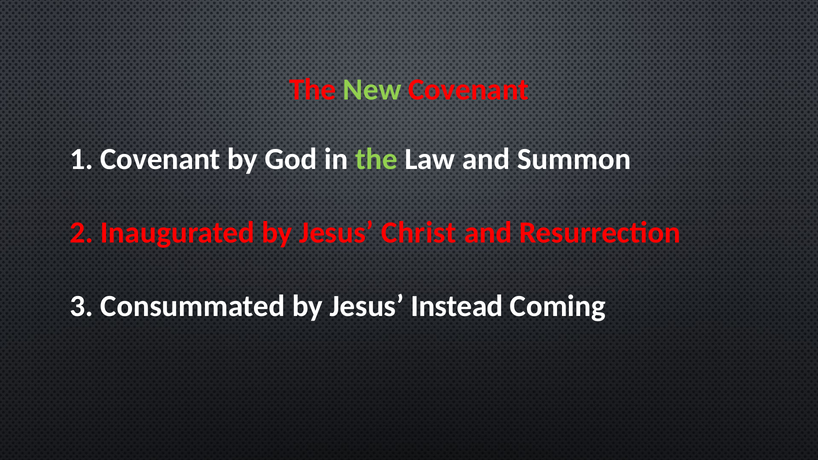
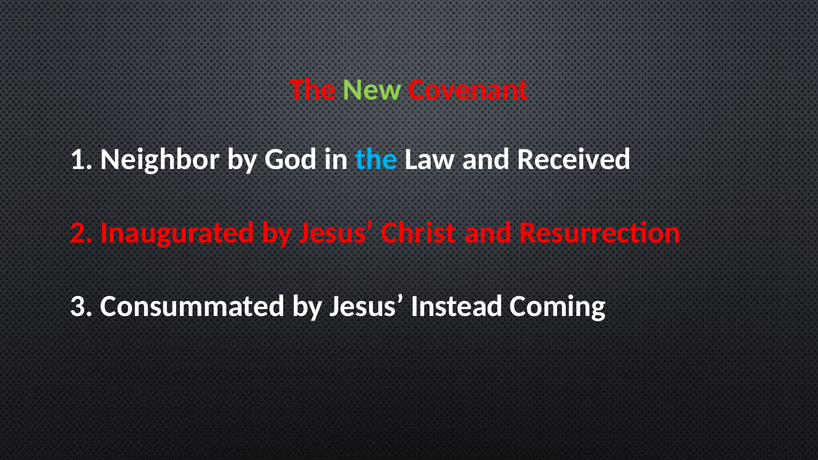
1 Covenant: Covenant -> Neighbor (160, 159)
the colour: light green -> light blue (376, 159)
Summon: Summon -> Received (574, 159)
